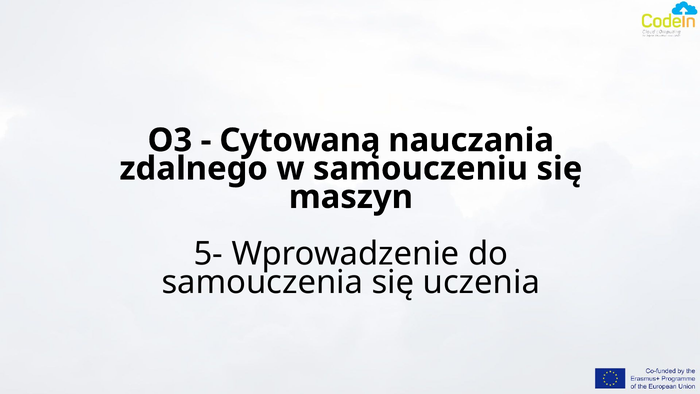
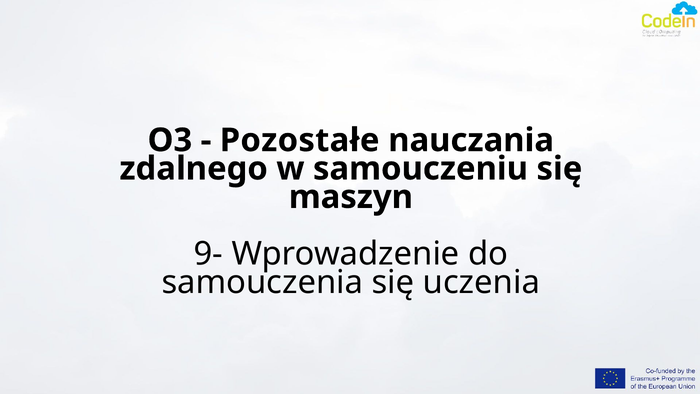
Cytowaną: Cytowaną -> Pozostałe (300, 140)
5-: 5- -> 9- (208, 254)
